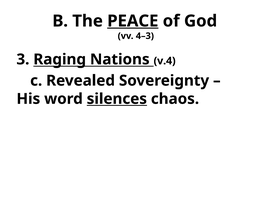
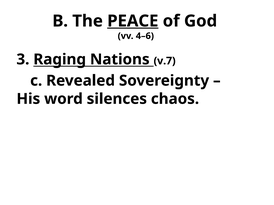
4–3: 4–3 -> 4–6 (145, 36)
v.4: v.4 -> v.7 (165, 61)
silences underline: present -> none (117, 99)
